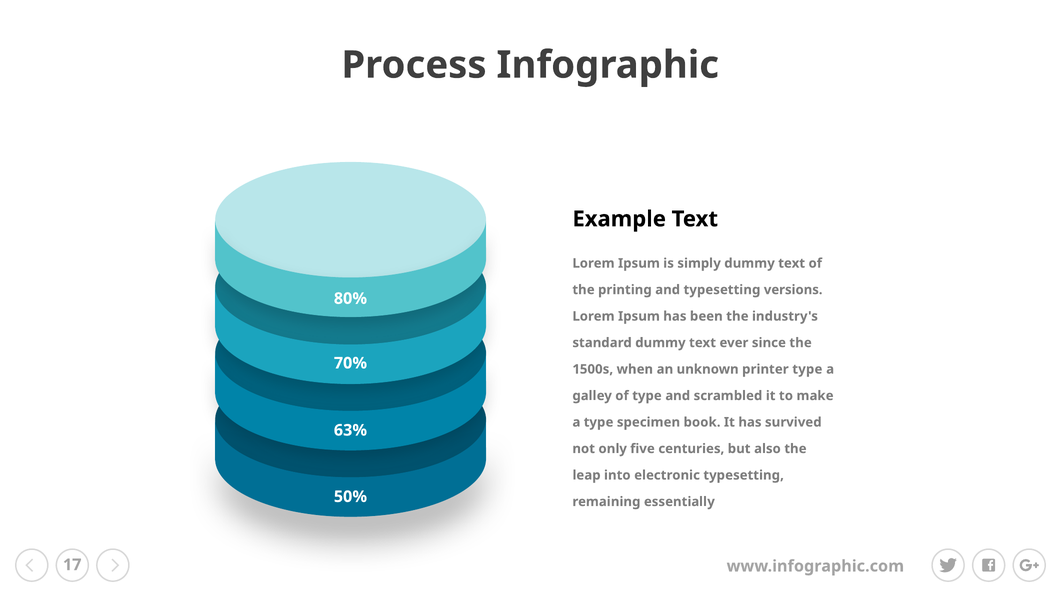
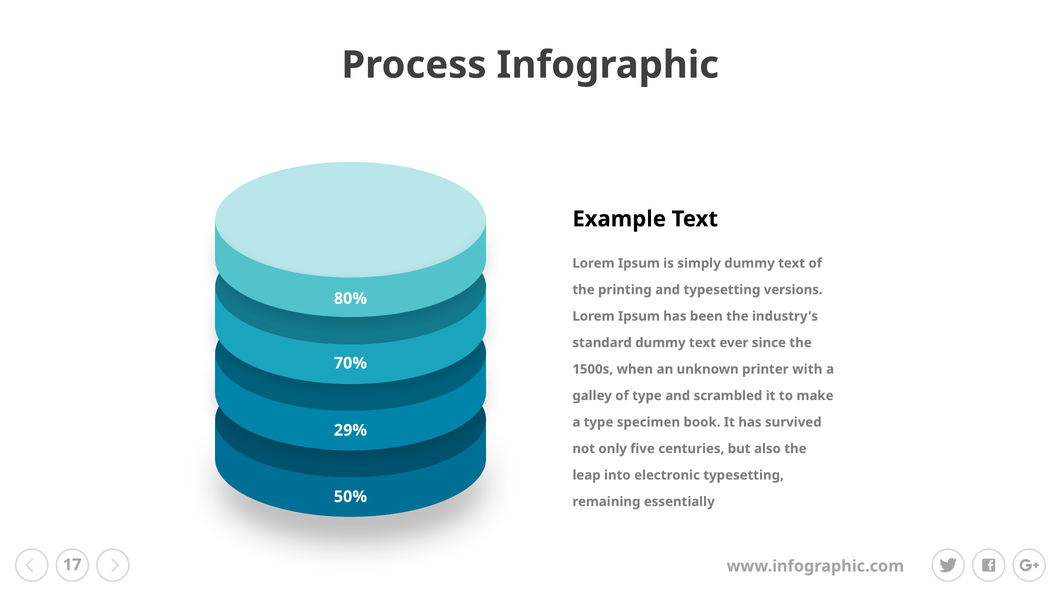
printer type: type -> with (807, 369)
63%: 63% -> 29% (350, 430)
